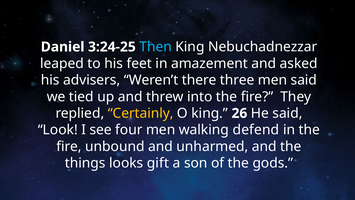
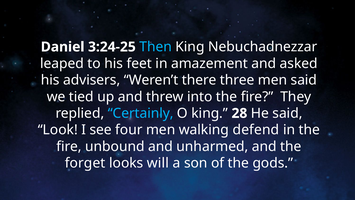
Certainly colour: yellow -> light blue (141, 113)
26: 26 -> 28 (239, 113)
things: things -> forget (85, 163)
gift: gift -> will (158, 163)
